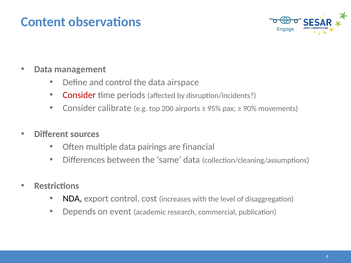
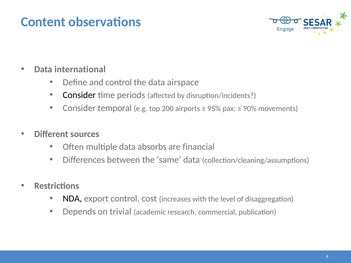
management: management -> international (80, 69)
Consider colour: red -> black (79, 95)
calibrate: calibrate -> temporal (115, 108)
pairings: pairings -> absorbs (152, 147)
event: event -> trivial (120, 212)
